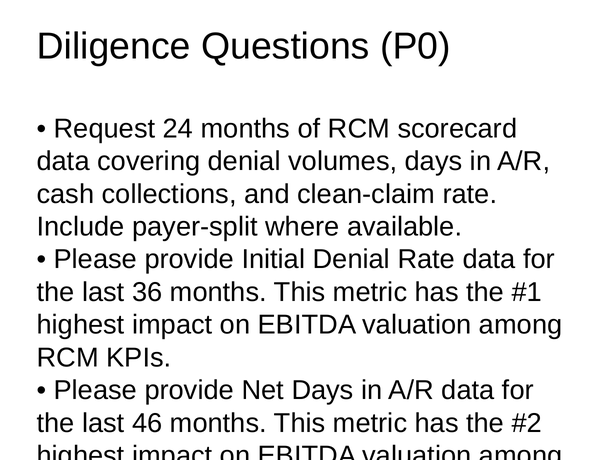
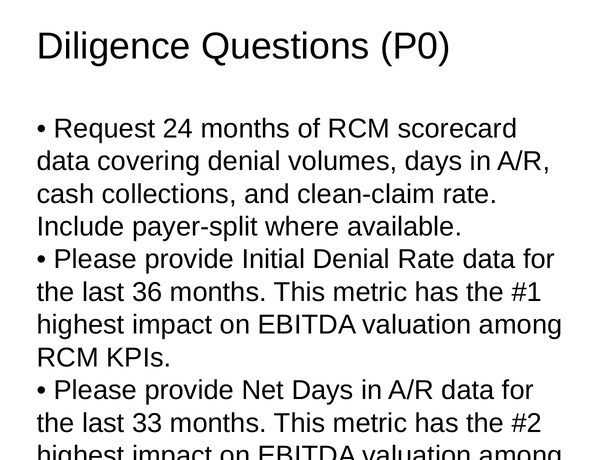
46: 46 -> 33 (147, 423)
